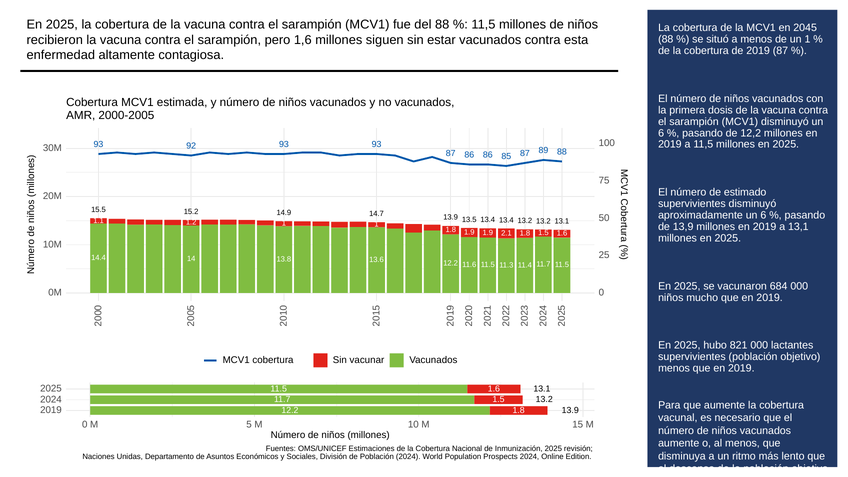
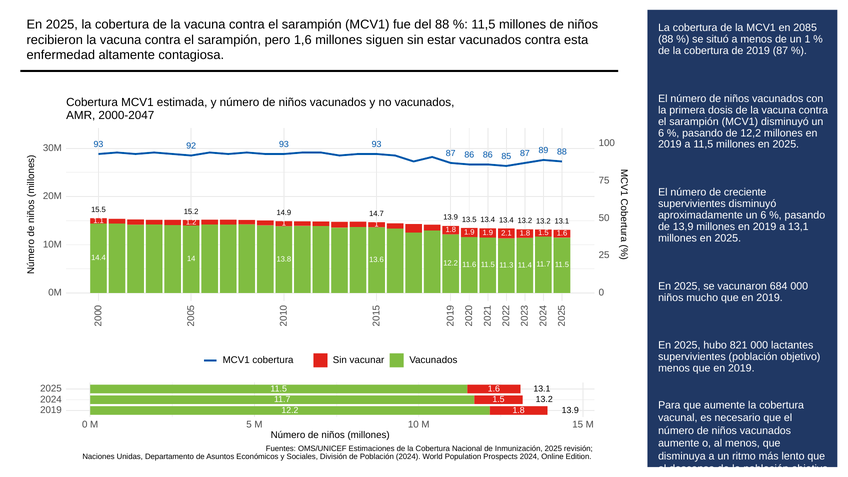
2045: 2045 -> 2085 (805, 28)
2000-2005: 2000-2005 -> 2000-2047 (126, 116)
estimado: estimado -> creciente (745, 192)
